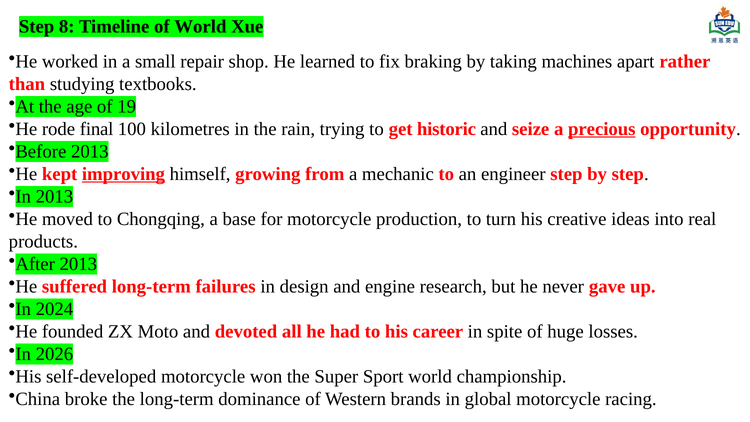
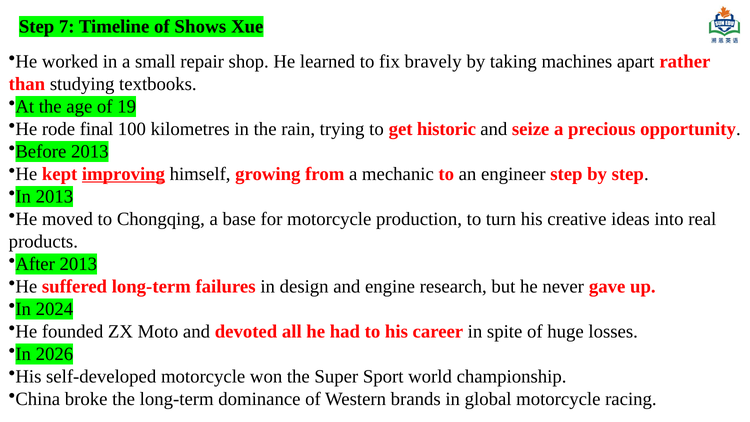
8: 8 -> 7 (67, 27)
of World: World -> Shows (200, 27)
braking: braking -> bravely (433, 61)
precious underline: present -> none (602, 129)
